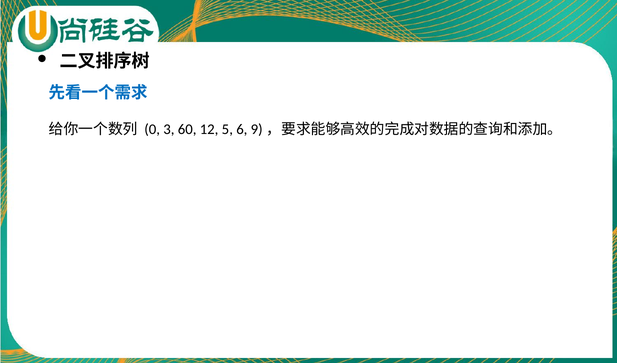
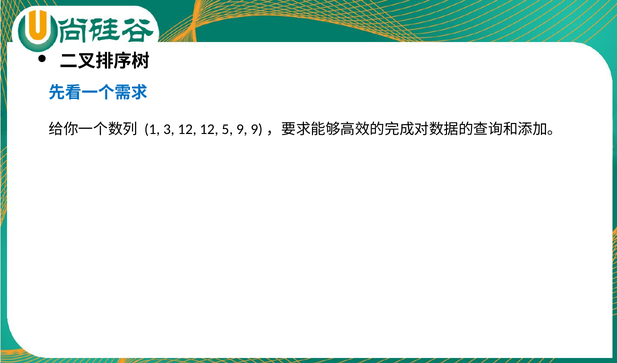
0: 0 -> 1 (152, 129)
3 60: 60 -> 12 (187, 129)
5 6: 6 -> 9 (242, 129)
